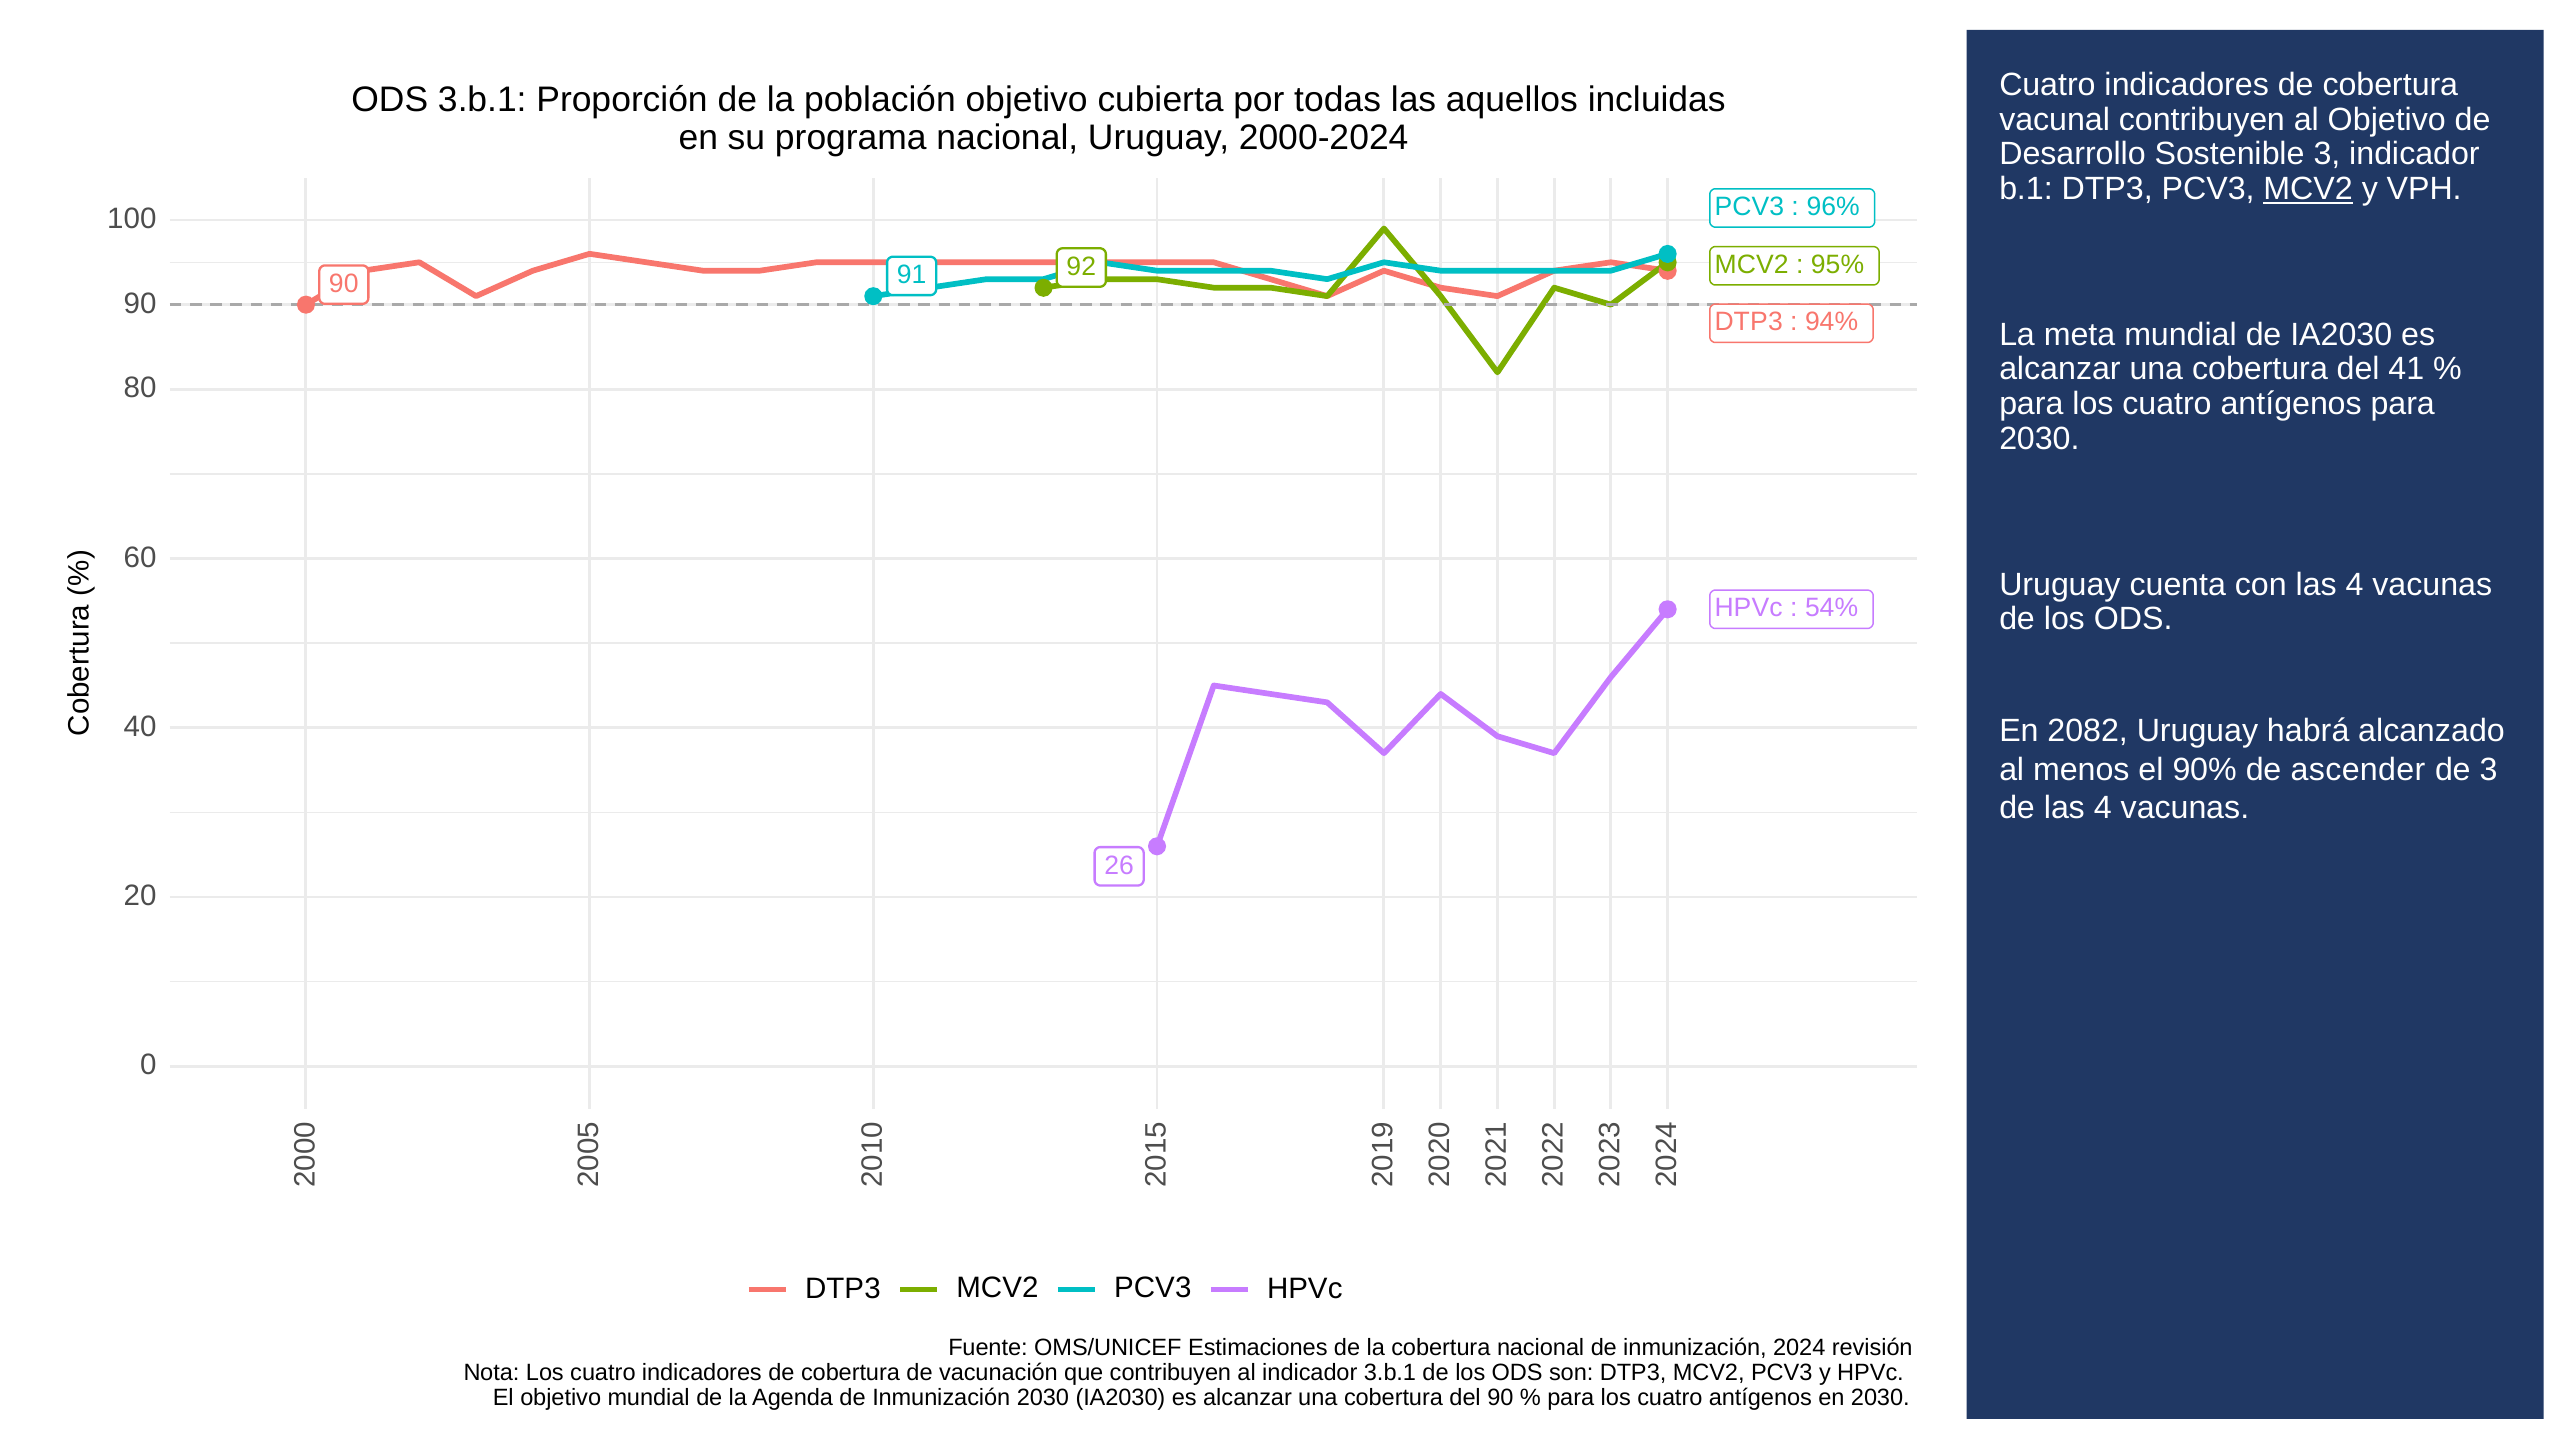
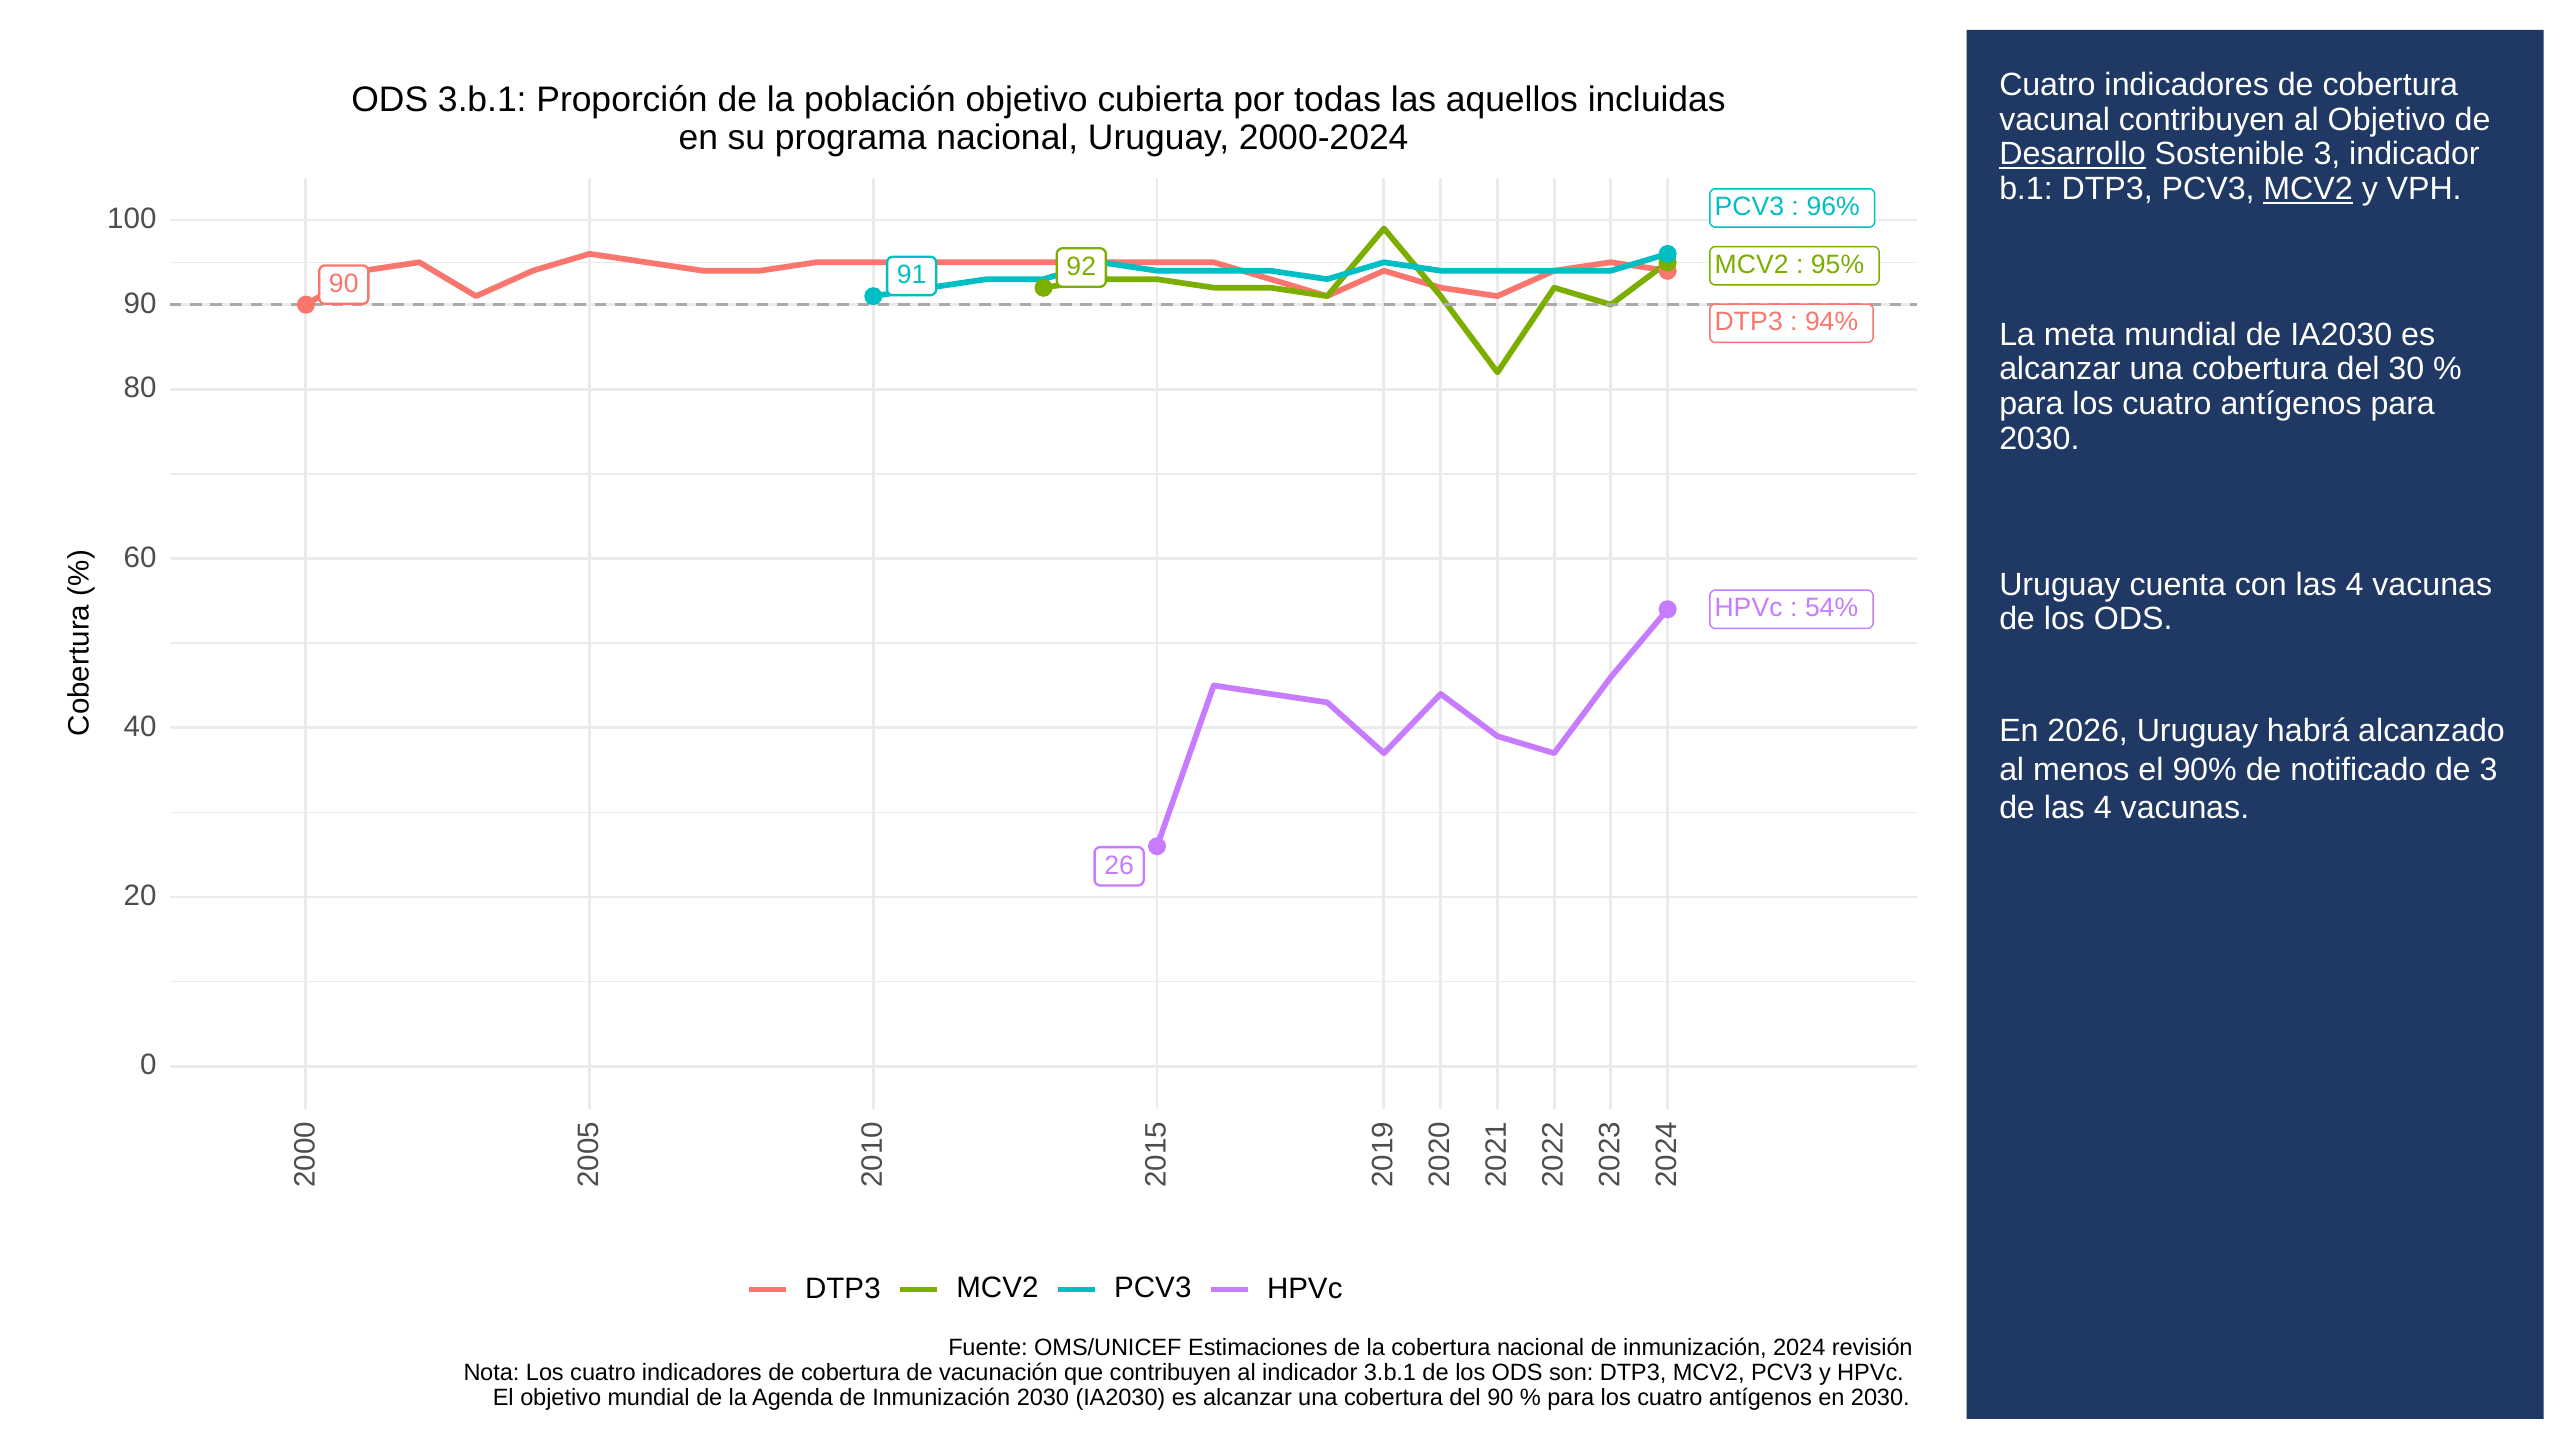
Desarrollo underline: none -> present (2073, 154)
41: 41 -> 30 (2406, 369)
2082: 2082 -> 2026 (2088, 731)
ascender: ascender -> notificado (2358, 770)
